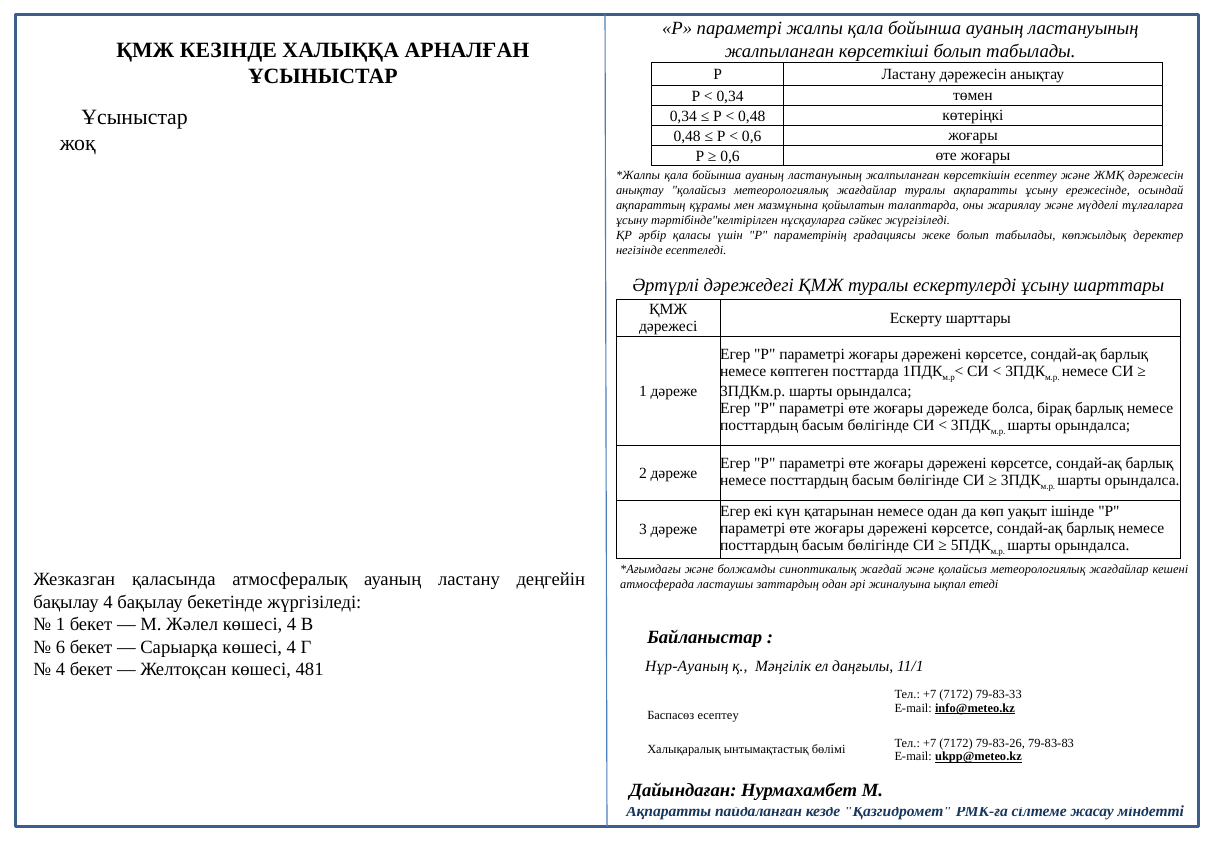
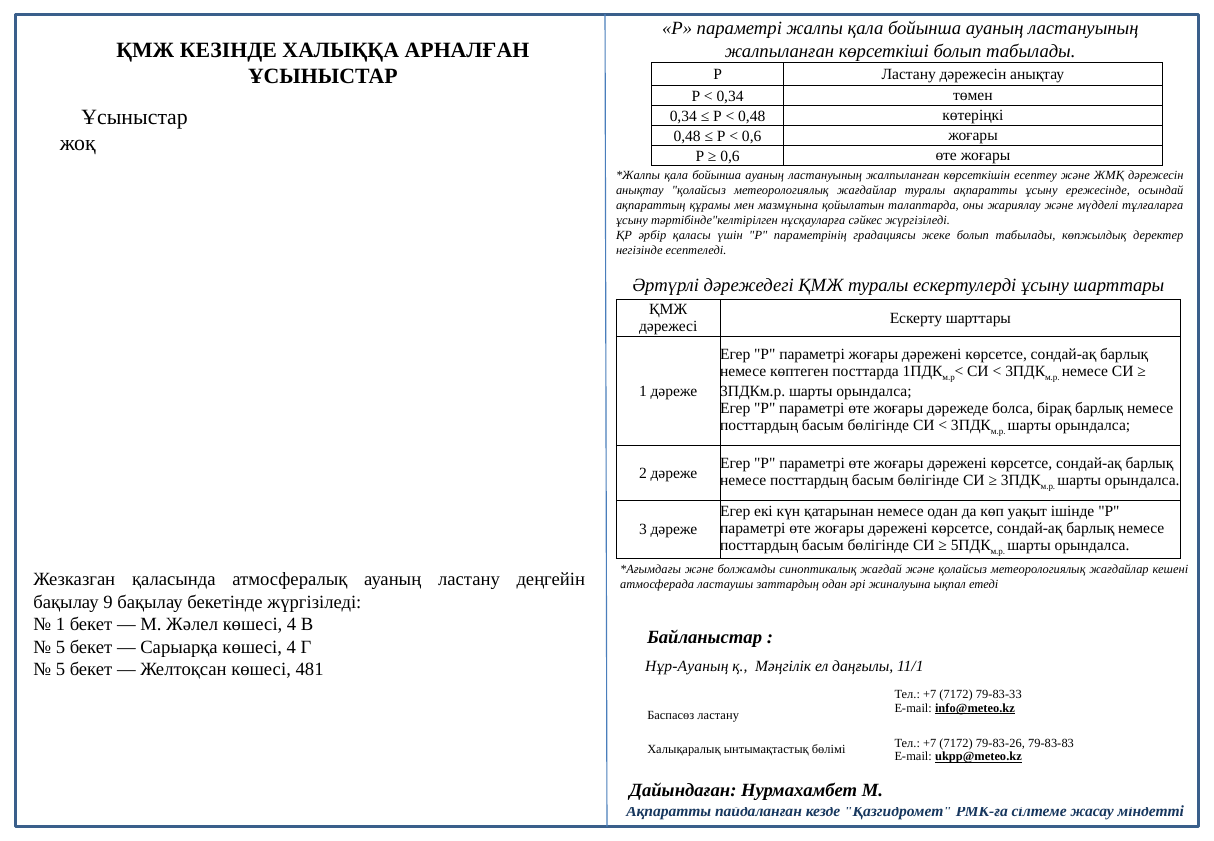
бақылау 4: 4 -> 9 (108, 602)
6: 6 -> 5 (61, 647)
4: 4 -> 5 (61, 669)
Баспасөз есептеу: есептеу -> ластану (718, 715)
